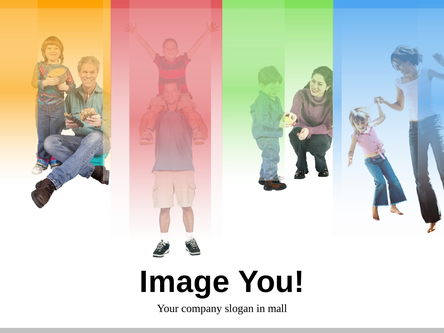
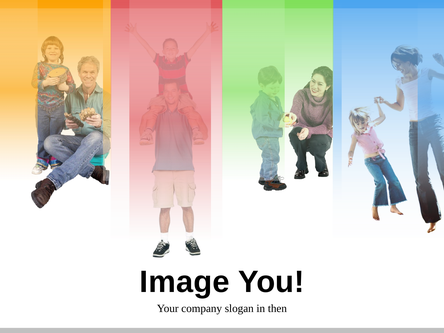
mall: mall -> then (277, 308)
